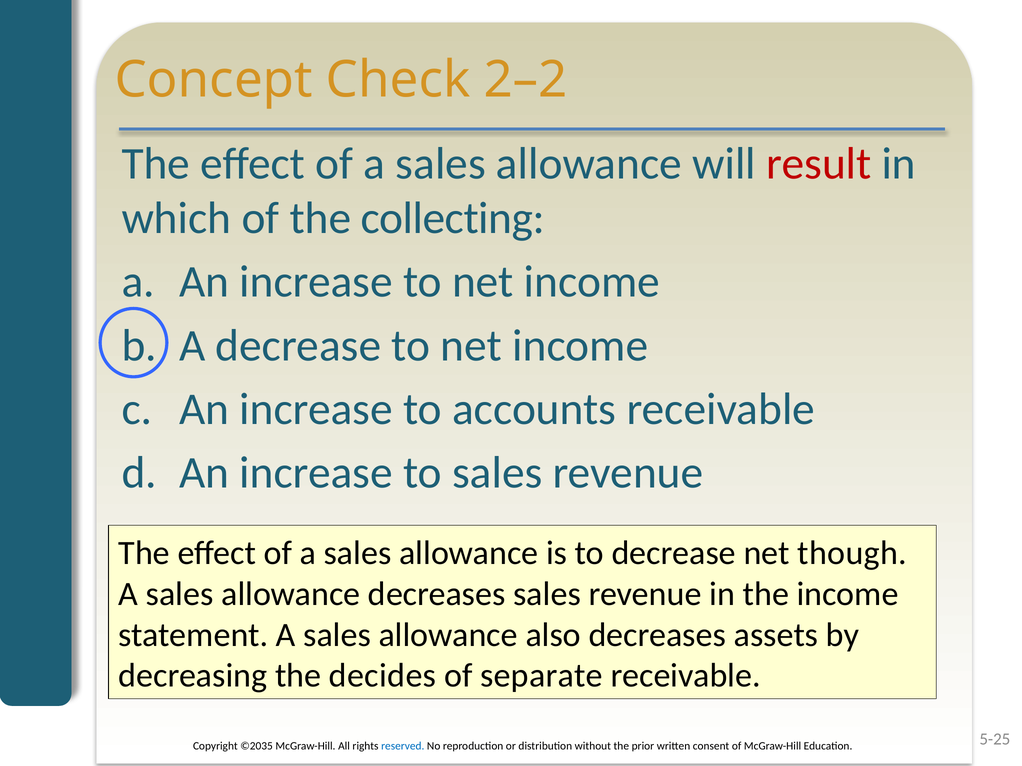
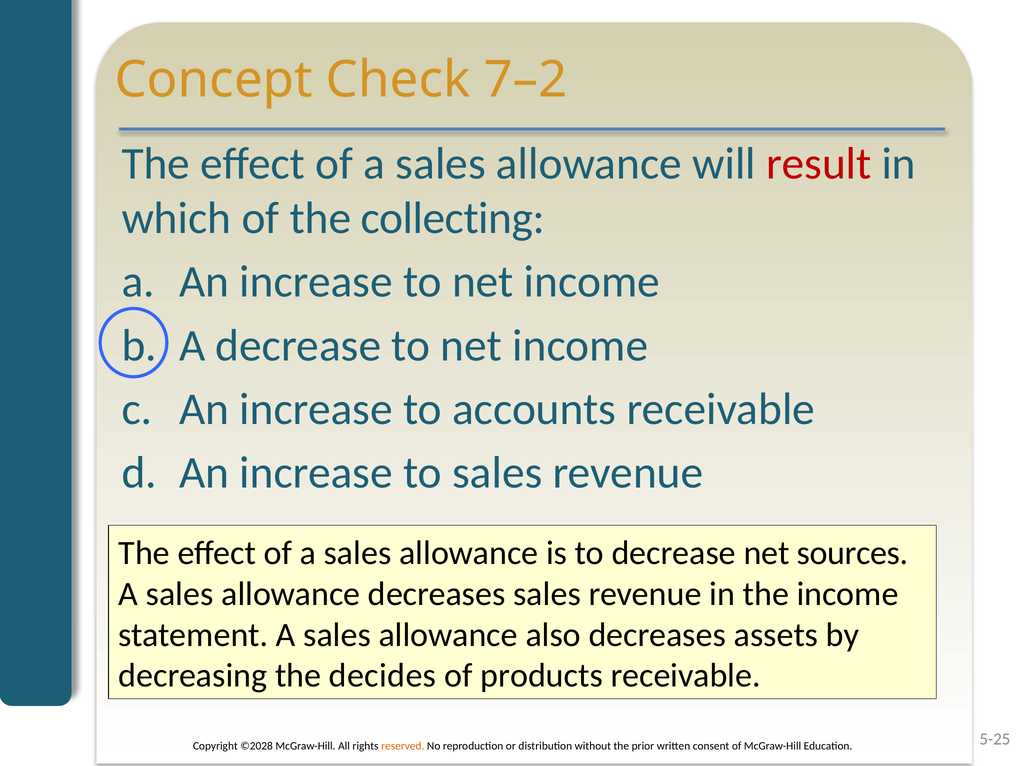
2–2: 2–2 -> 7–2 (526, 80)
though: though -> sources (853, 554)
separate: separate -> products (542, 676)
©2035: ©2035 -> ©2028 (257, 746)
reserved colour: blue -> orange (403, 746)
